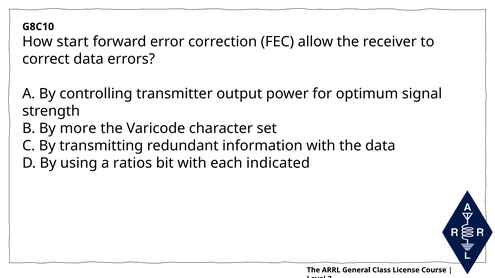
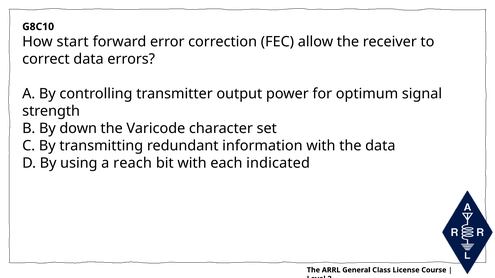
more: more -> down (78, 129)
ratios: ratios -> reach (133, 163)
